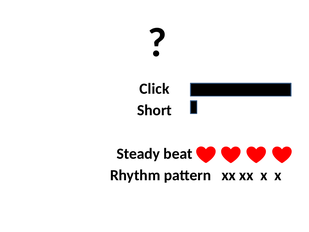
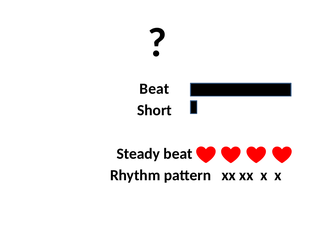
Click: Click -> Beat (154, 89)
